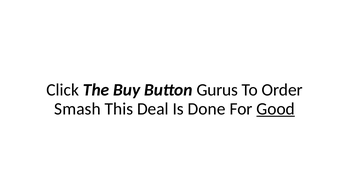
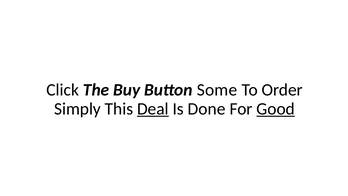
Gurus: Gurus -> Some (217, 90)
Smash: Smash -> Simply (78, 109)
Deal underline: none -> present (153, 109)
